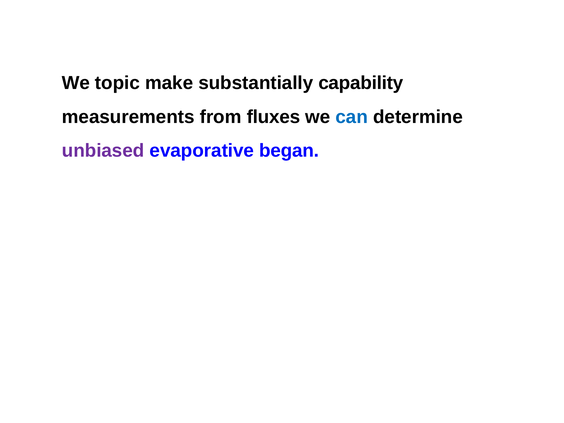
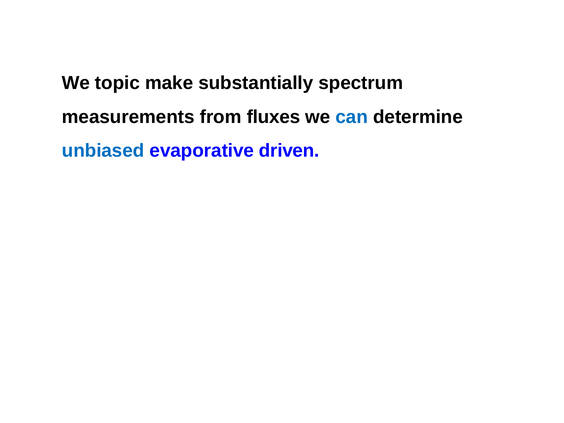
capability: capability -> spectrum (361, 83)
unbiased colour: purple -> blue (103, 151)
began: began -> driven (289, 151)
